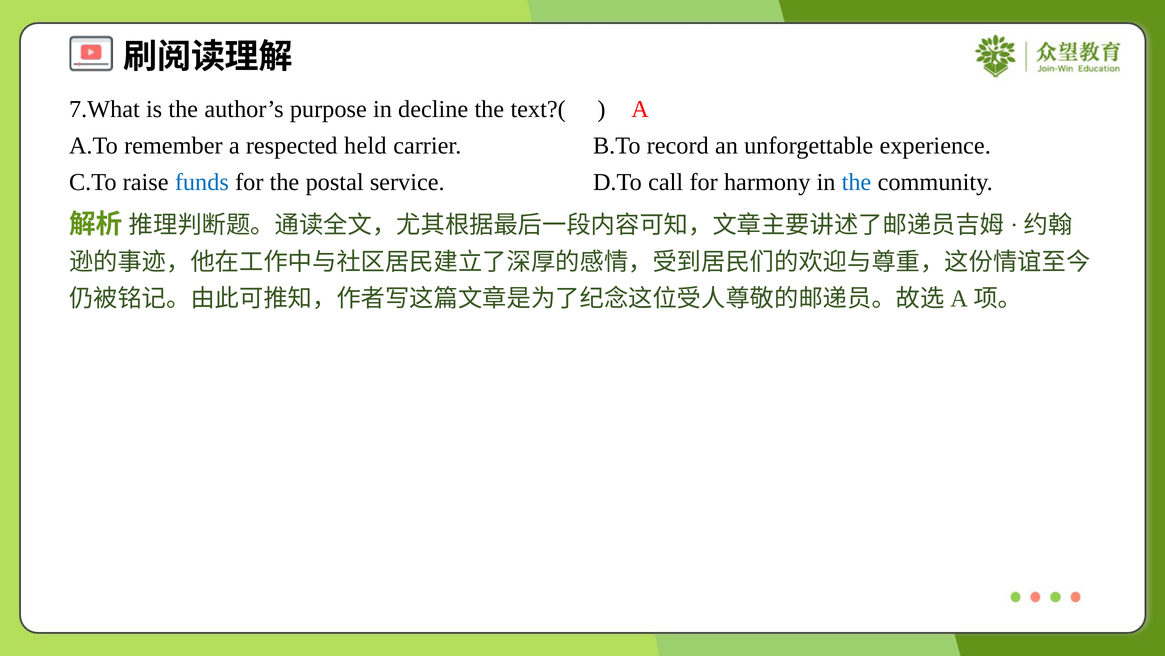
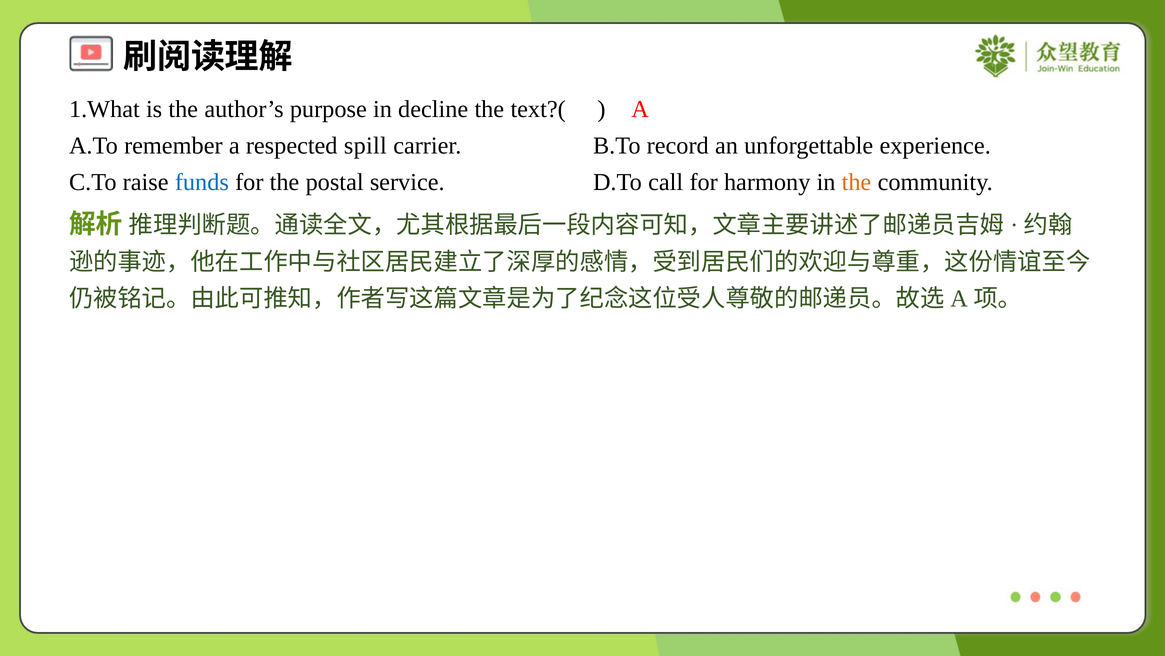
7.What: 7.What -> 1.What (104, 109)
held: held -> spill (365, 146)
the colour: blue -> orange (856, 182)
